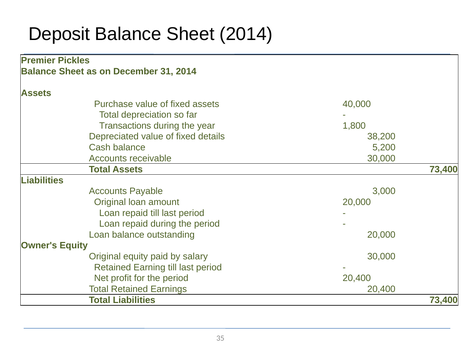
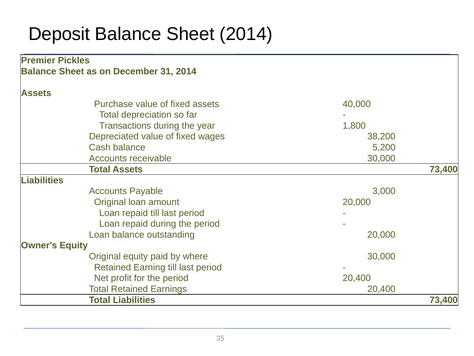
details: details -> wages (212, 136)
salary: salary -> where (195, 256)
